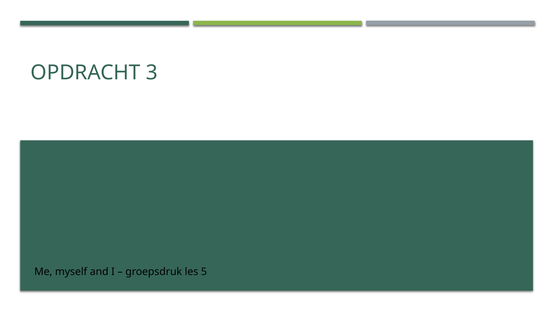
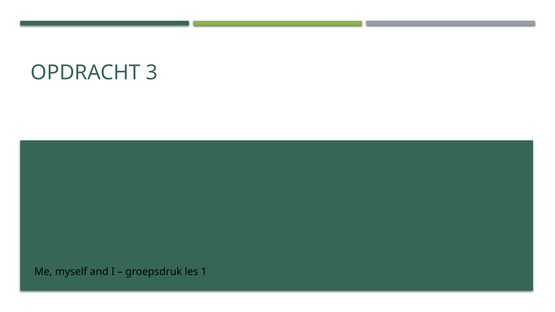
5: 5 -> 1 (204, 272)
